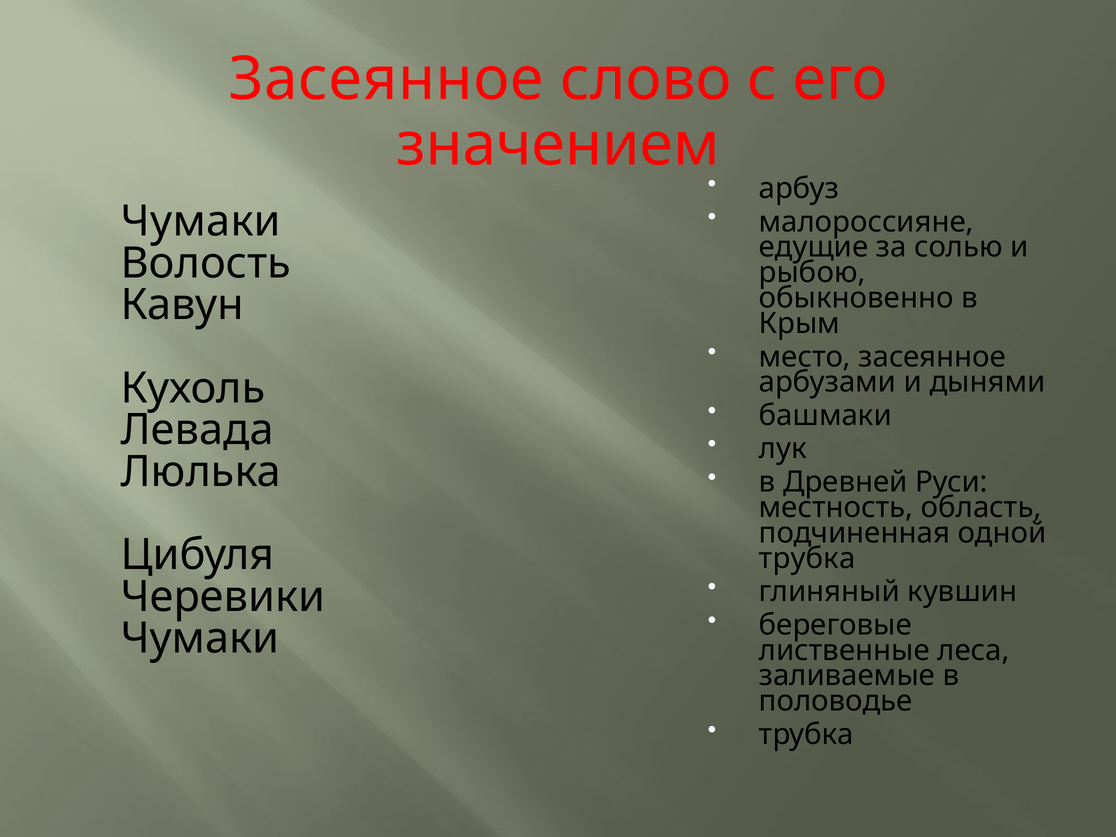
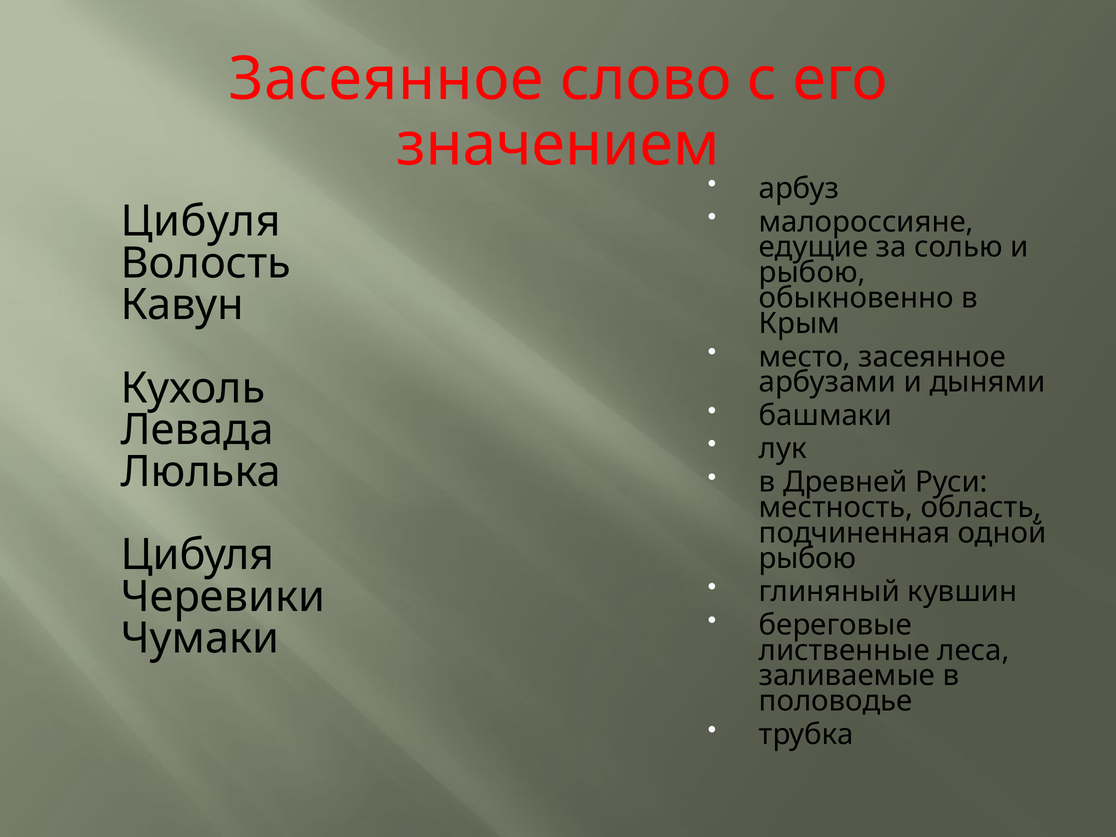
Чумаки: Чумаки -> Цибуля (201, 222)
трубка: трубка -> рыбою (807, 558)
